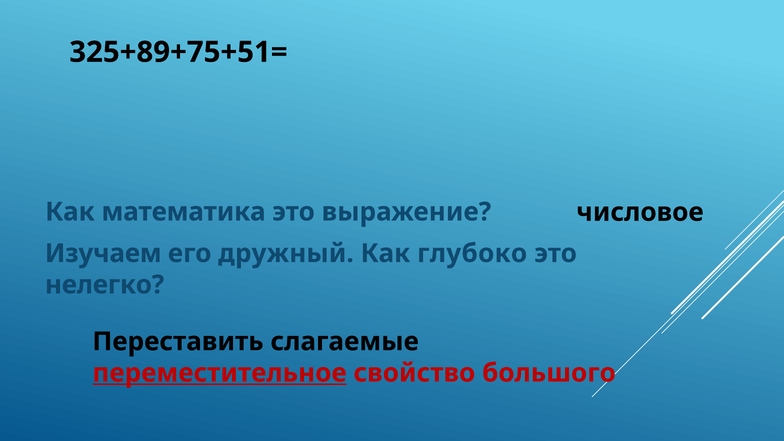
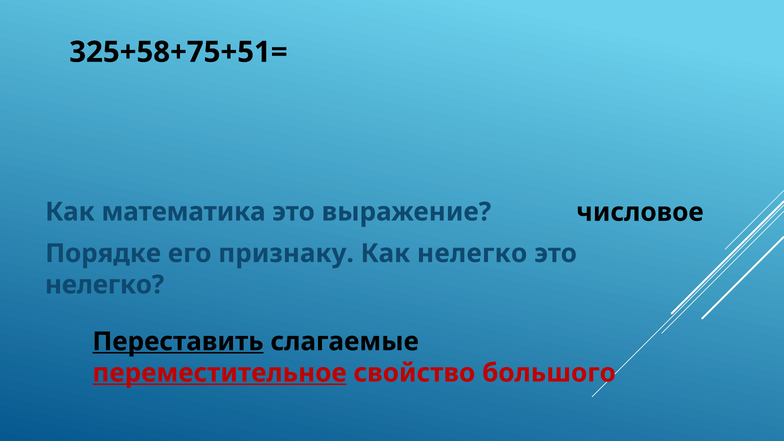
325+89+75+51=: 325+89+75+51= -> 325+58+75+51= (178, 52)
Изучаем: Изучаем -> Порядке (103, 253)
дружный: дружный -> признаку (286, 253)
Как глубоко: глубоко -> нелегко (472, 253)
Переставить underline: none -> present (178, 342)
